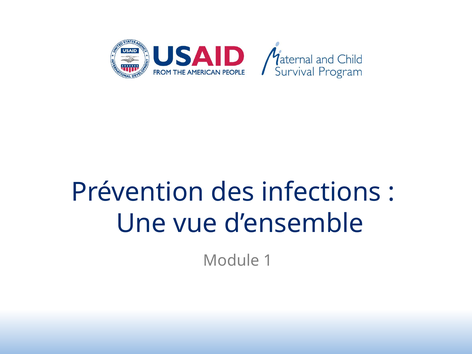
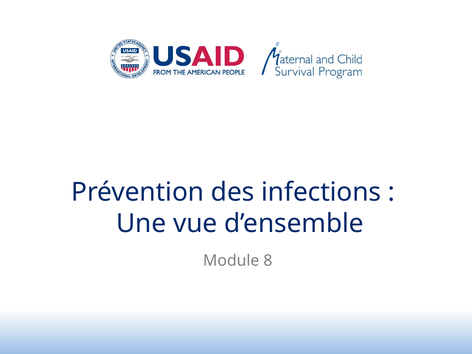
1: 1 -> 8 (268, 261)
